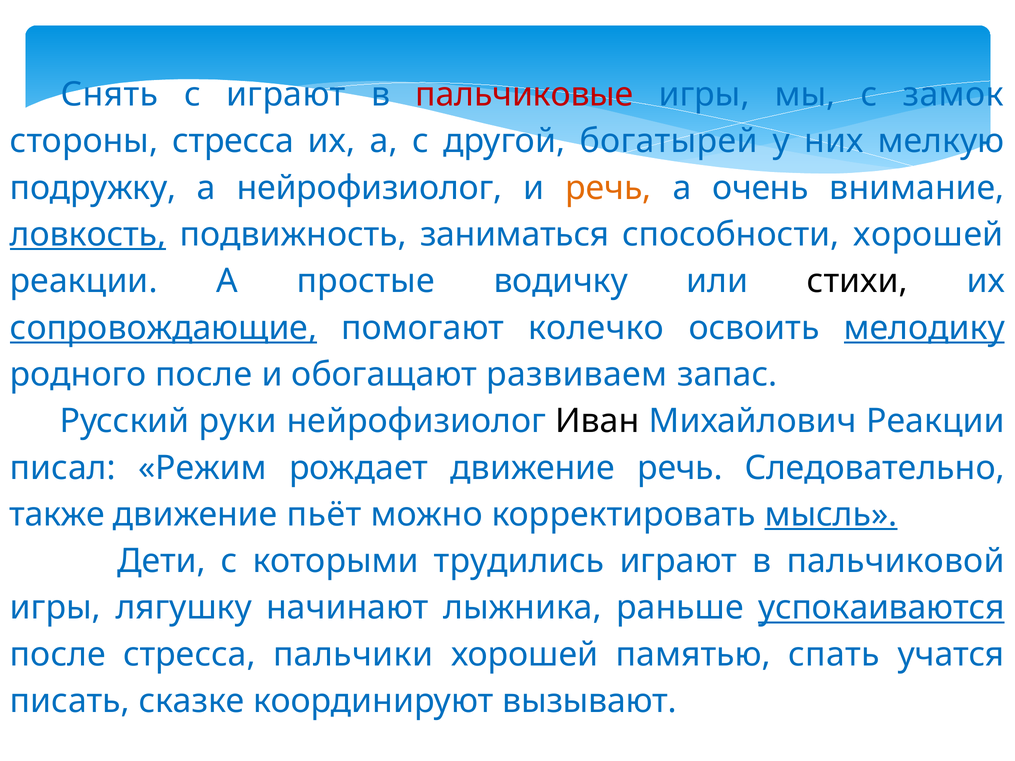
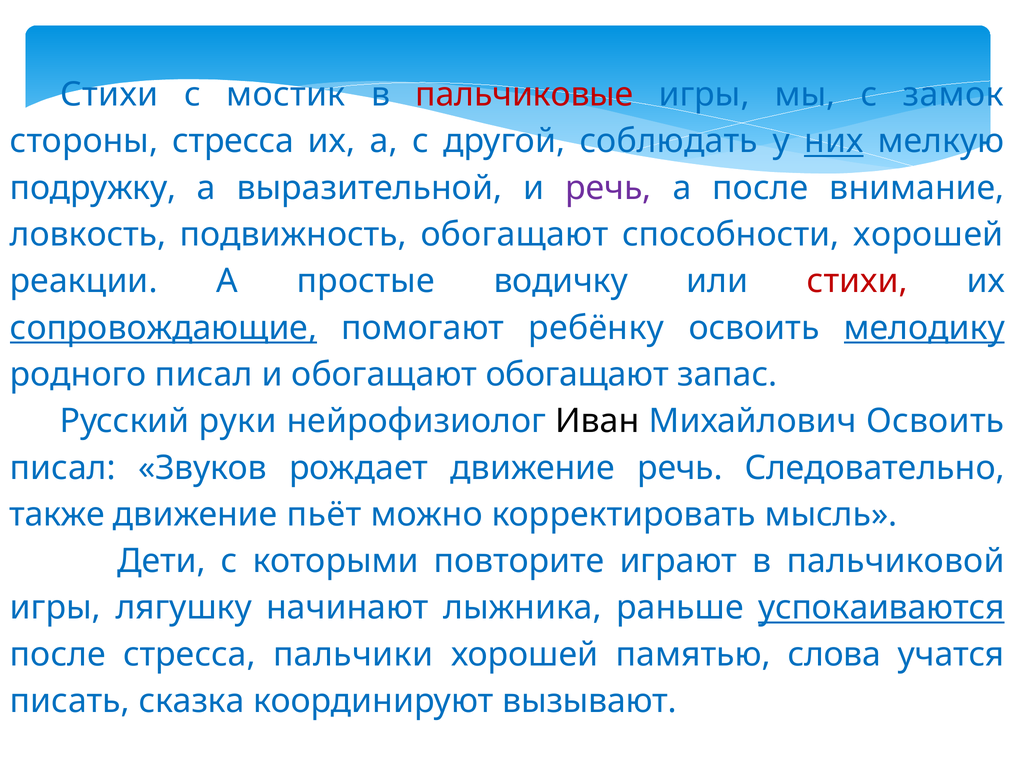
Снять: Снять -> Стихи (109, 95)
с играют: играют -> мостик (286, 95)
богатырей: богатырей -> соблюдать (669, 141)
них underline: none -> present (834, 141)
а нейрофизиолог: нейрофизиолог -> выразительной (369, 188)
речь colour: orange -> purple (608, 188)
а очень: очень -> после (760, 188)
ловкость underline: present -> none (88, 235)
подвижность заниматься: заниматься -> обогащают (514, 235)
стихи colour: black -> red (857, 281)
колечко: колечко -> ребёнку (596, 328)
родного после: после -> писал (204, 375)
обогащают развиваем: развиваем -> обогащают (577, 375)
Михайлович Реакции: Реакции -> Освоить (935, 421)
Режим: Режим -> Звуков (203, 468)
мысль underline: present -> none (831, 515)
трудились: трудились -> повторите (519, 561)
спать: спать -> слова (834, 655)
сказке: сказке -> сказка (192, 701)
